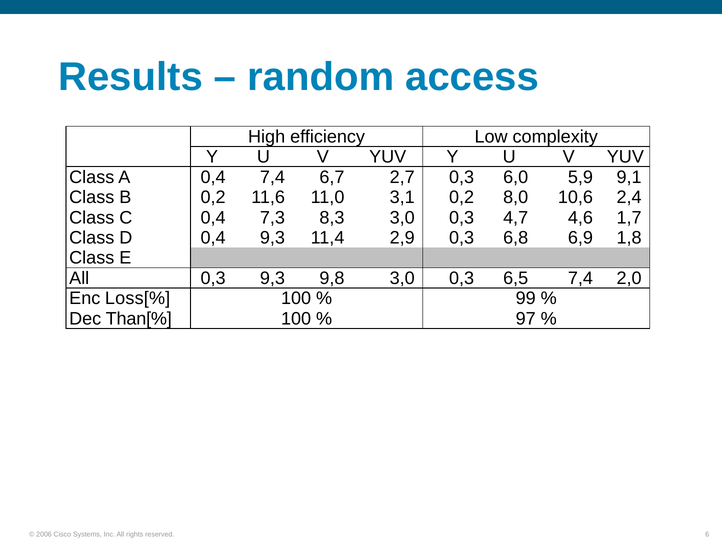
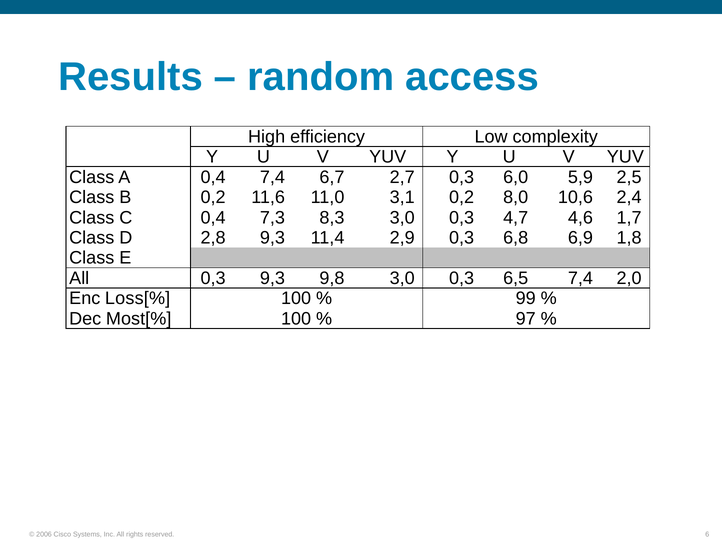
9,1: 9,1 -> 2,5 (629, 177)
D 0,4: 0,4 -> 2,8 (213, 238)
Than[%: Than[% -> Most[% (139, 319)
